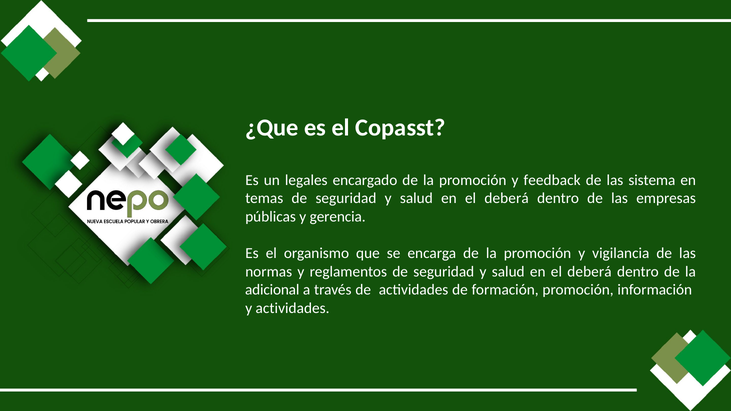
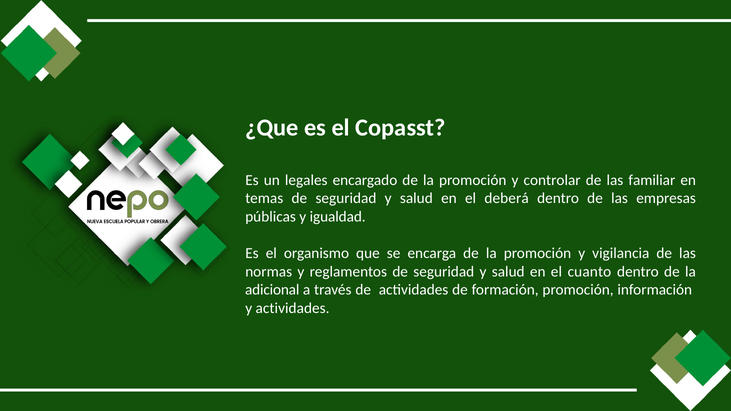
feedback: feedback -> controlar (552, 180)
sistema: sistema -> familiar (652, 180)
gerencia: gerencia -> igualdad (338, 217)
deberá: deberá -> cuanto (589, 272)
